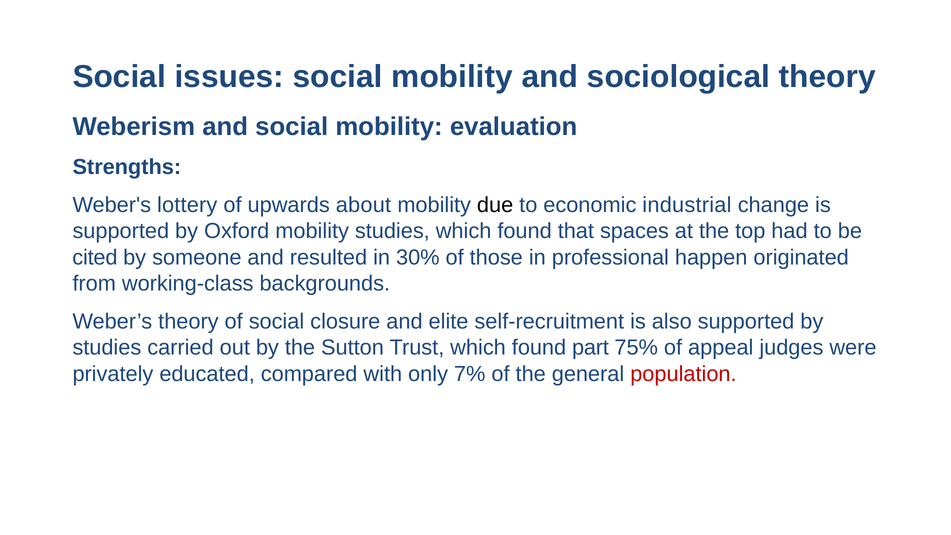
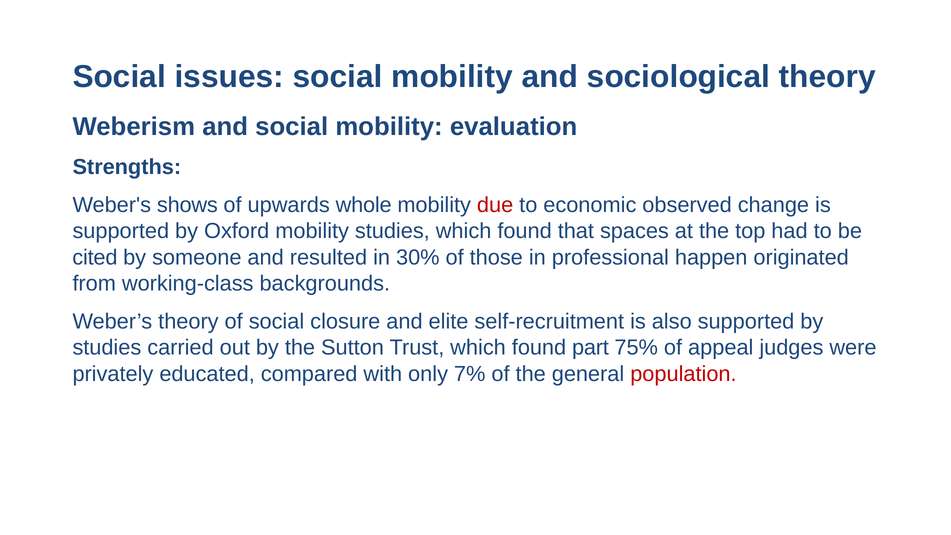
lottery: lottery -> shows (187, 205)
about: about -> whole (364, 205)
due colour: black -> red (495, 205)
industrial: industrial -> observed (687, 205)
